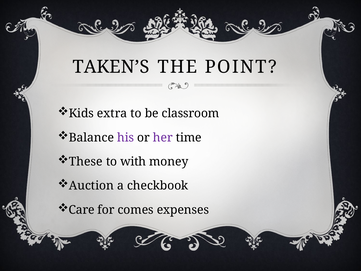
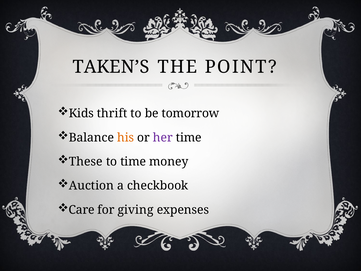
extra: extra -> thrift (112, 113)
classroom: classroom -> tomorrow (190, 113)
his colour: purple -> orange (126, 137)
to with: with -> time (133, 161)
comes: comes -> giving (136, 210)
